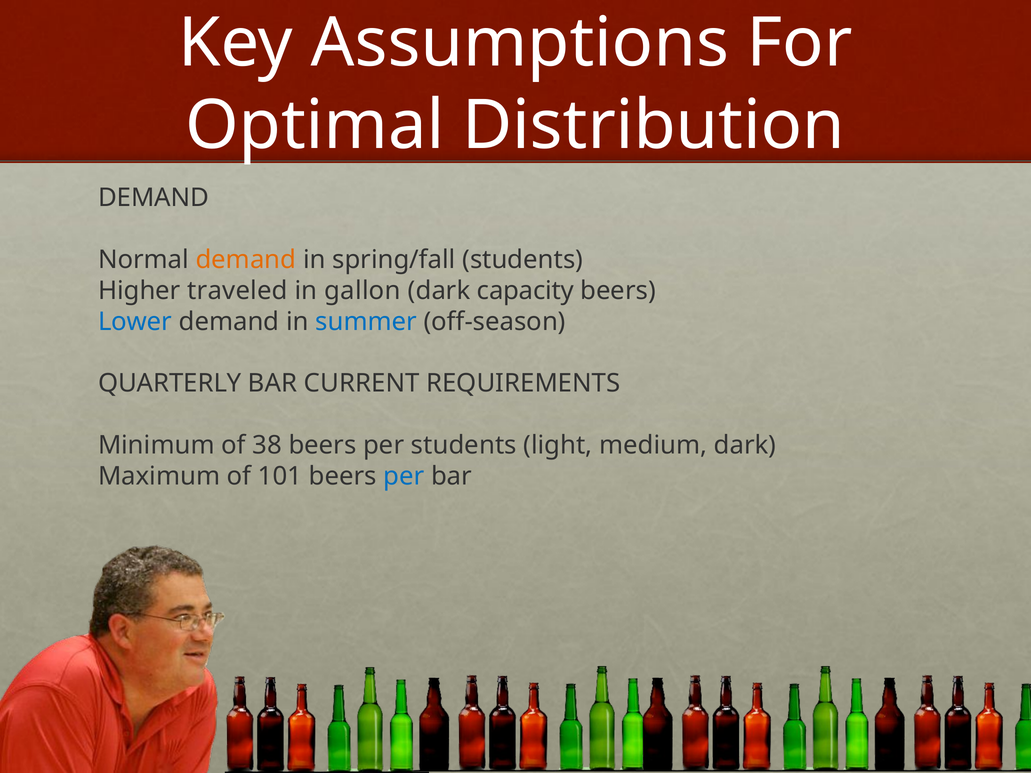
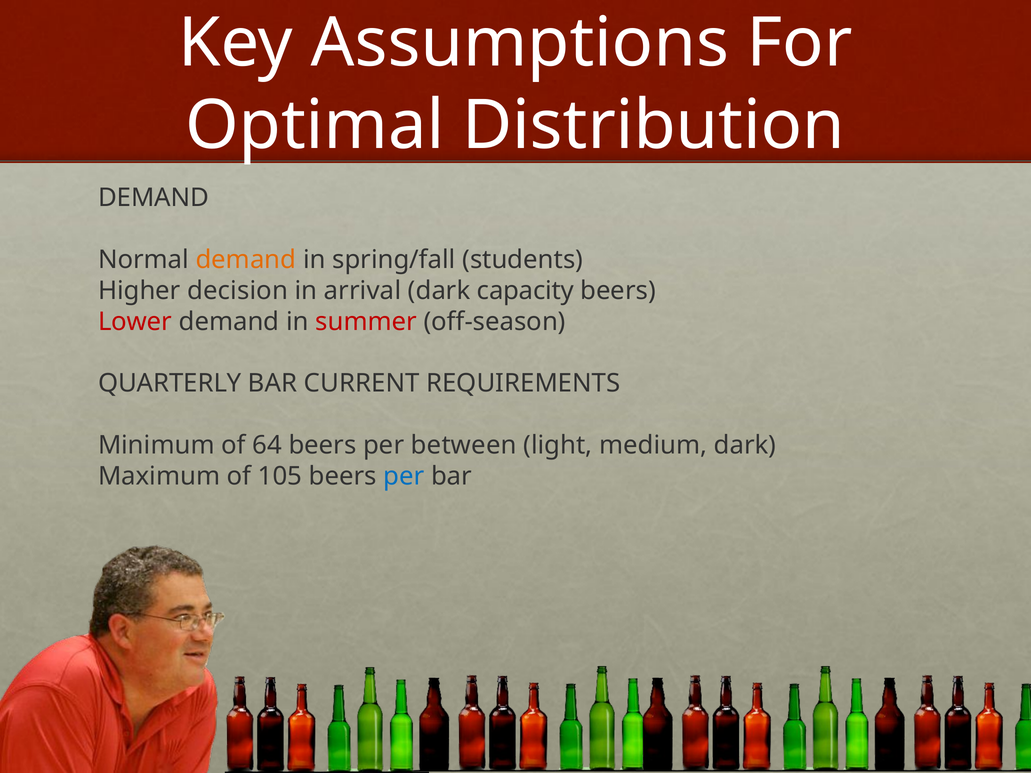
traveled: traveled -> decision (238, 291)
gallon: gallon -> arrival (363, 291)
Lower colour: blue -> red (135, 322)
summer colour: blue -> red (366, 322)
38: 38 -> 64 (267, 445)
per students: students -> between (464, 445)
101: 101 -> 105 (280, 476)
